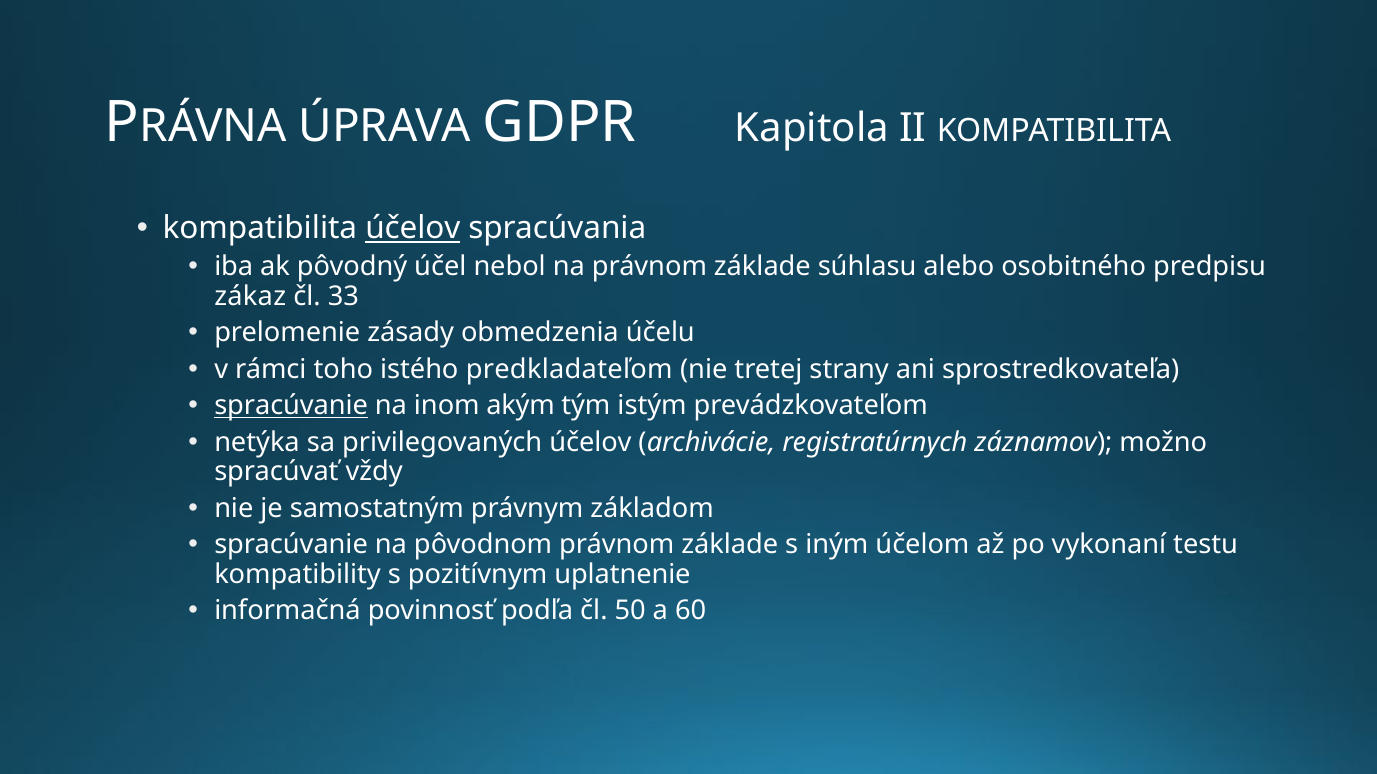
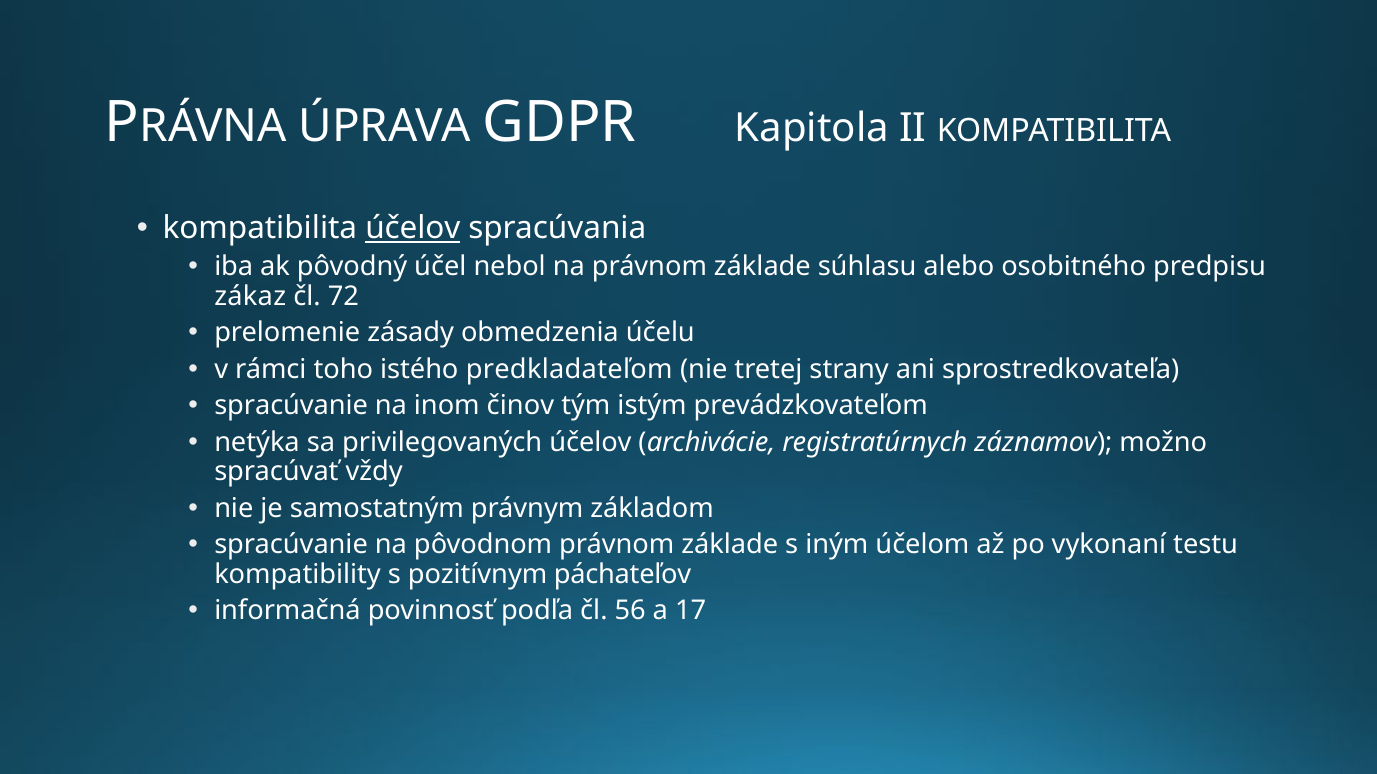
33: 33 -> 72 (343, 296)
spracúvanie underline: present -> none (291, 406)
akým: akým -> činov (520, 406)
uplatnenie: uplatnenie -> páchateľov (622, 575)
50: 50 -> 56 (630, 611)
60: 60 -> 17 (691, 611)
